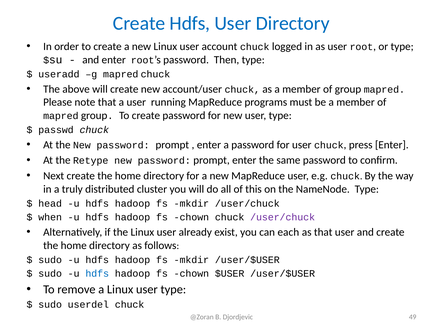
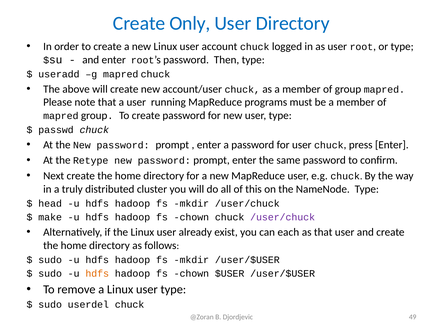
Create Hdfs: Hdfs -> Only (190, 24)
when: when -> make (50, 217)
hdfs colour: blue -> orange (97, 274)
